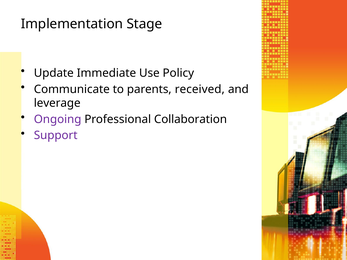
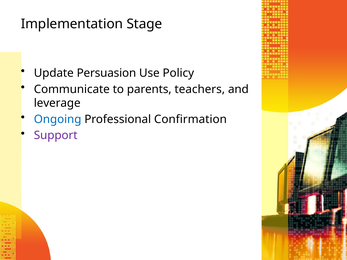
Immediate: Immediate -> Persuasion (106, 73)
received: received -> teachers (200, 89)
Ongoing colour: purple -> blue (58, 119)
Collaboration: Collaboration -> Confirmation (190, 119)
